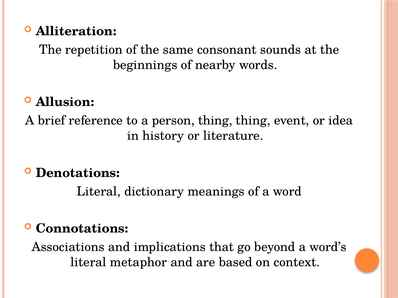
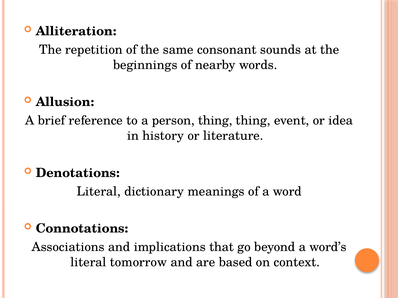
metaphor: metaphor -> tomorrow (138, 263)
